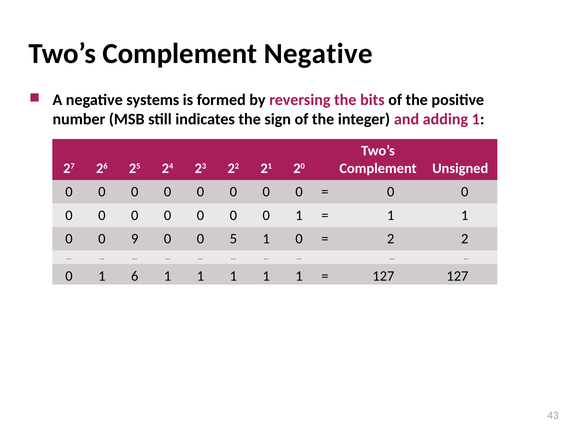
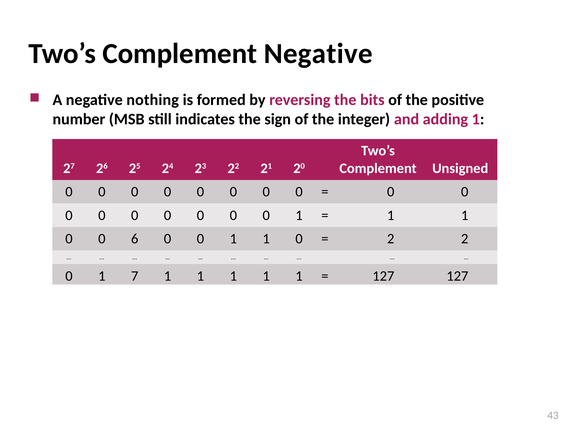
systems: systems -> nothing (153, 100)
9: 9 -> 6 (135, 239)
5: 5 -> 1 (233, 239)
6: 6 -> 7 (135, 276)
